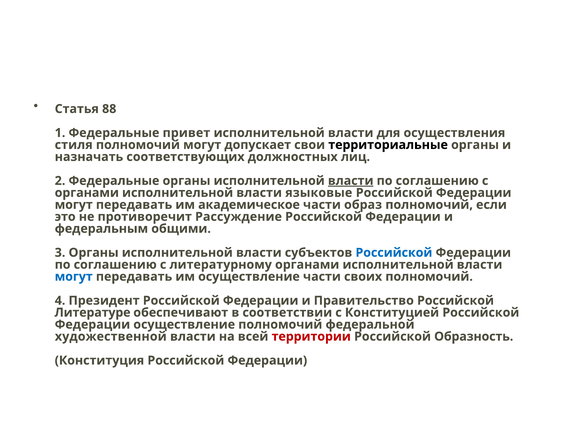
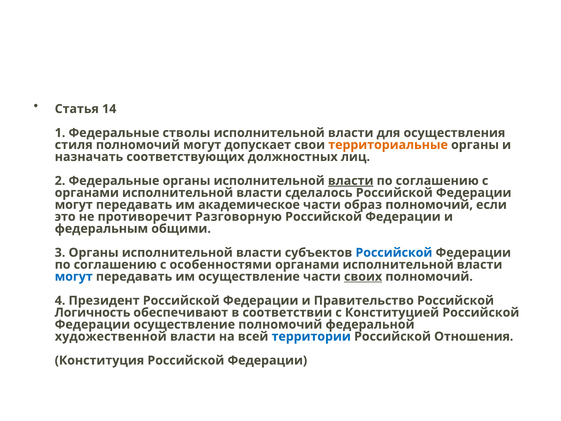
88: 88 -> 14 (109, 109)
привет: привет -> стволы (186, 133)
территориальные colour: black -> orange (388, 145)
языковые: языковые -> сделалось (319, 193)
Рассуждение: Рассуждение -> Разговорную (238, 217)
литературному: литературному -> особенностями (221, 264)
своих underline: none -> present (363, 276)
Литературе: Литературе -> Логичность (92, 312)
территории colour: red -> blue (311, 336)
Образность: Образность -> Отношения (474, 336)
